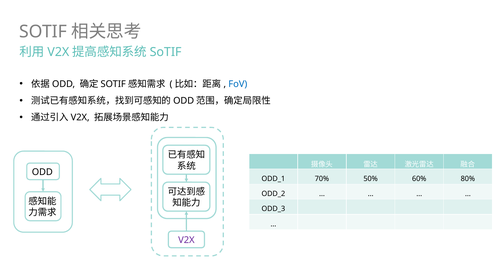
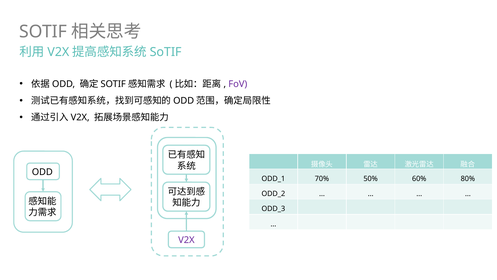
FoV colour: blue -> purple (238, 84)
